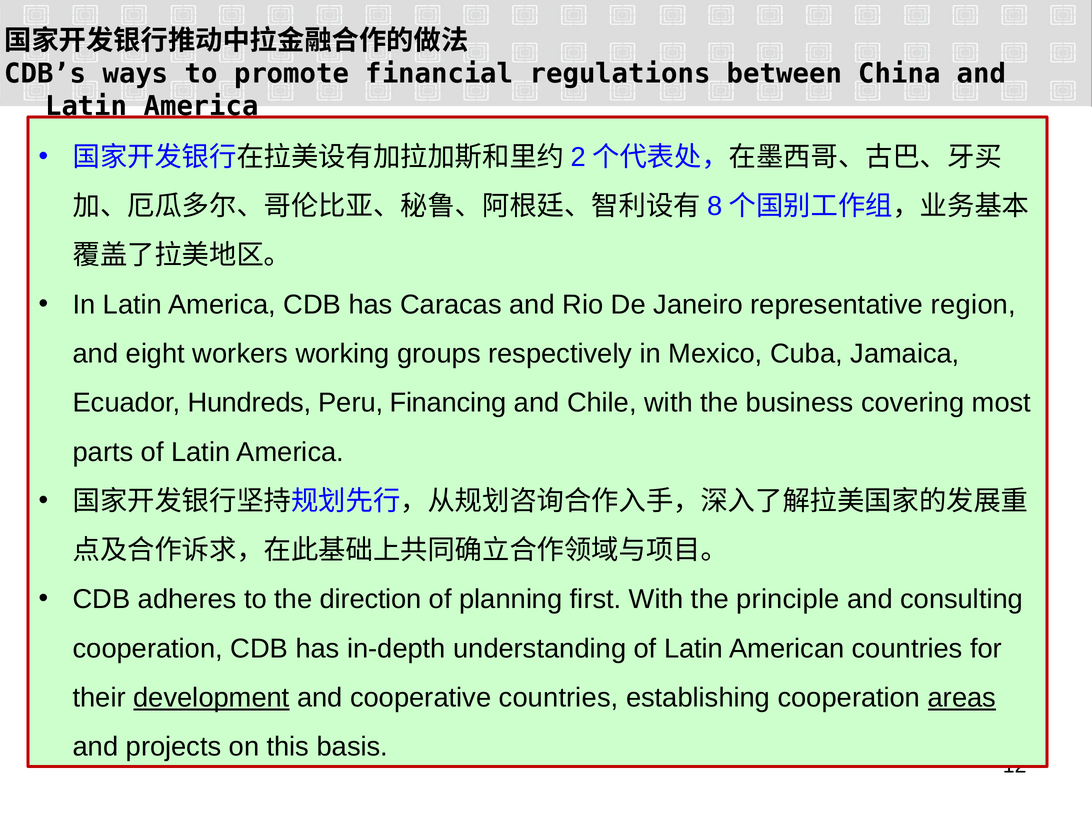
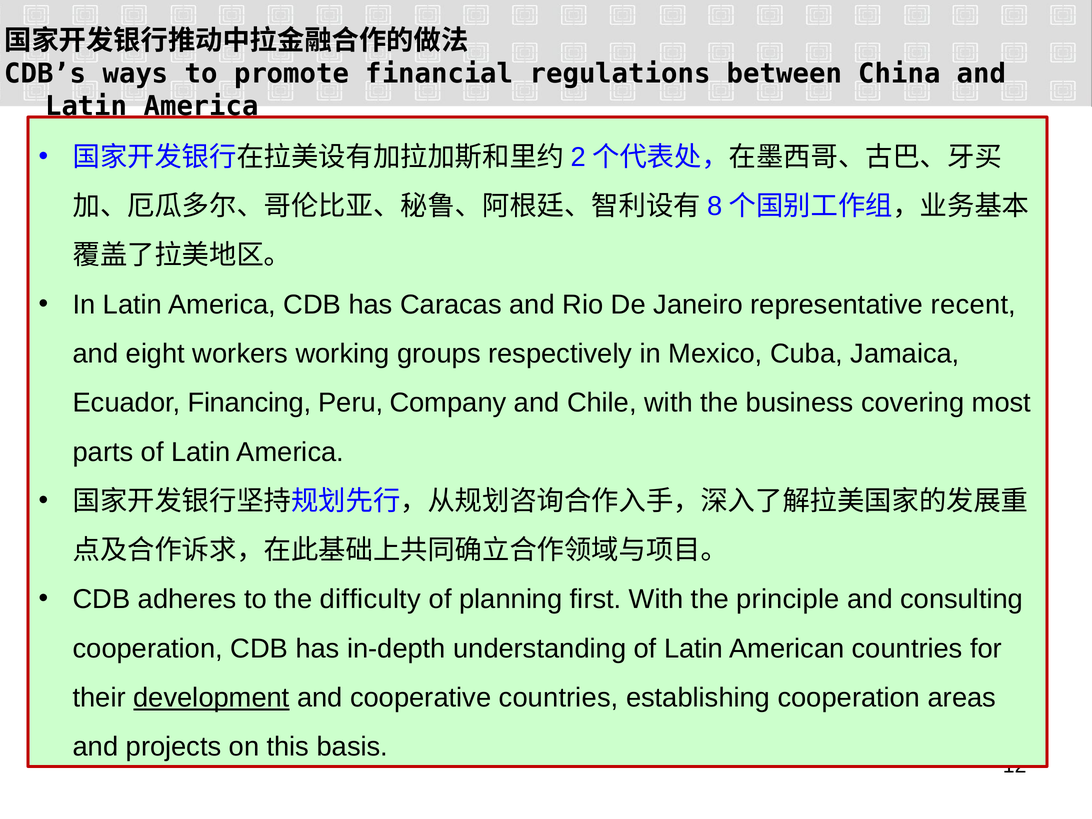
region: region -> recent (973, 305)
Hundreds: Hundreds -> Financing (249, 403)
Financing: Financing -> Company (448, 403)
direction: direction -> difficulty (370, 599)
areas underline: present -> none (962, 698)
